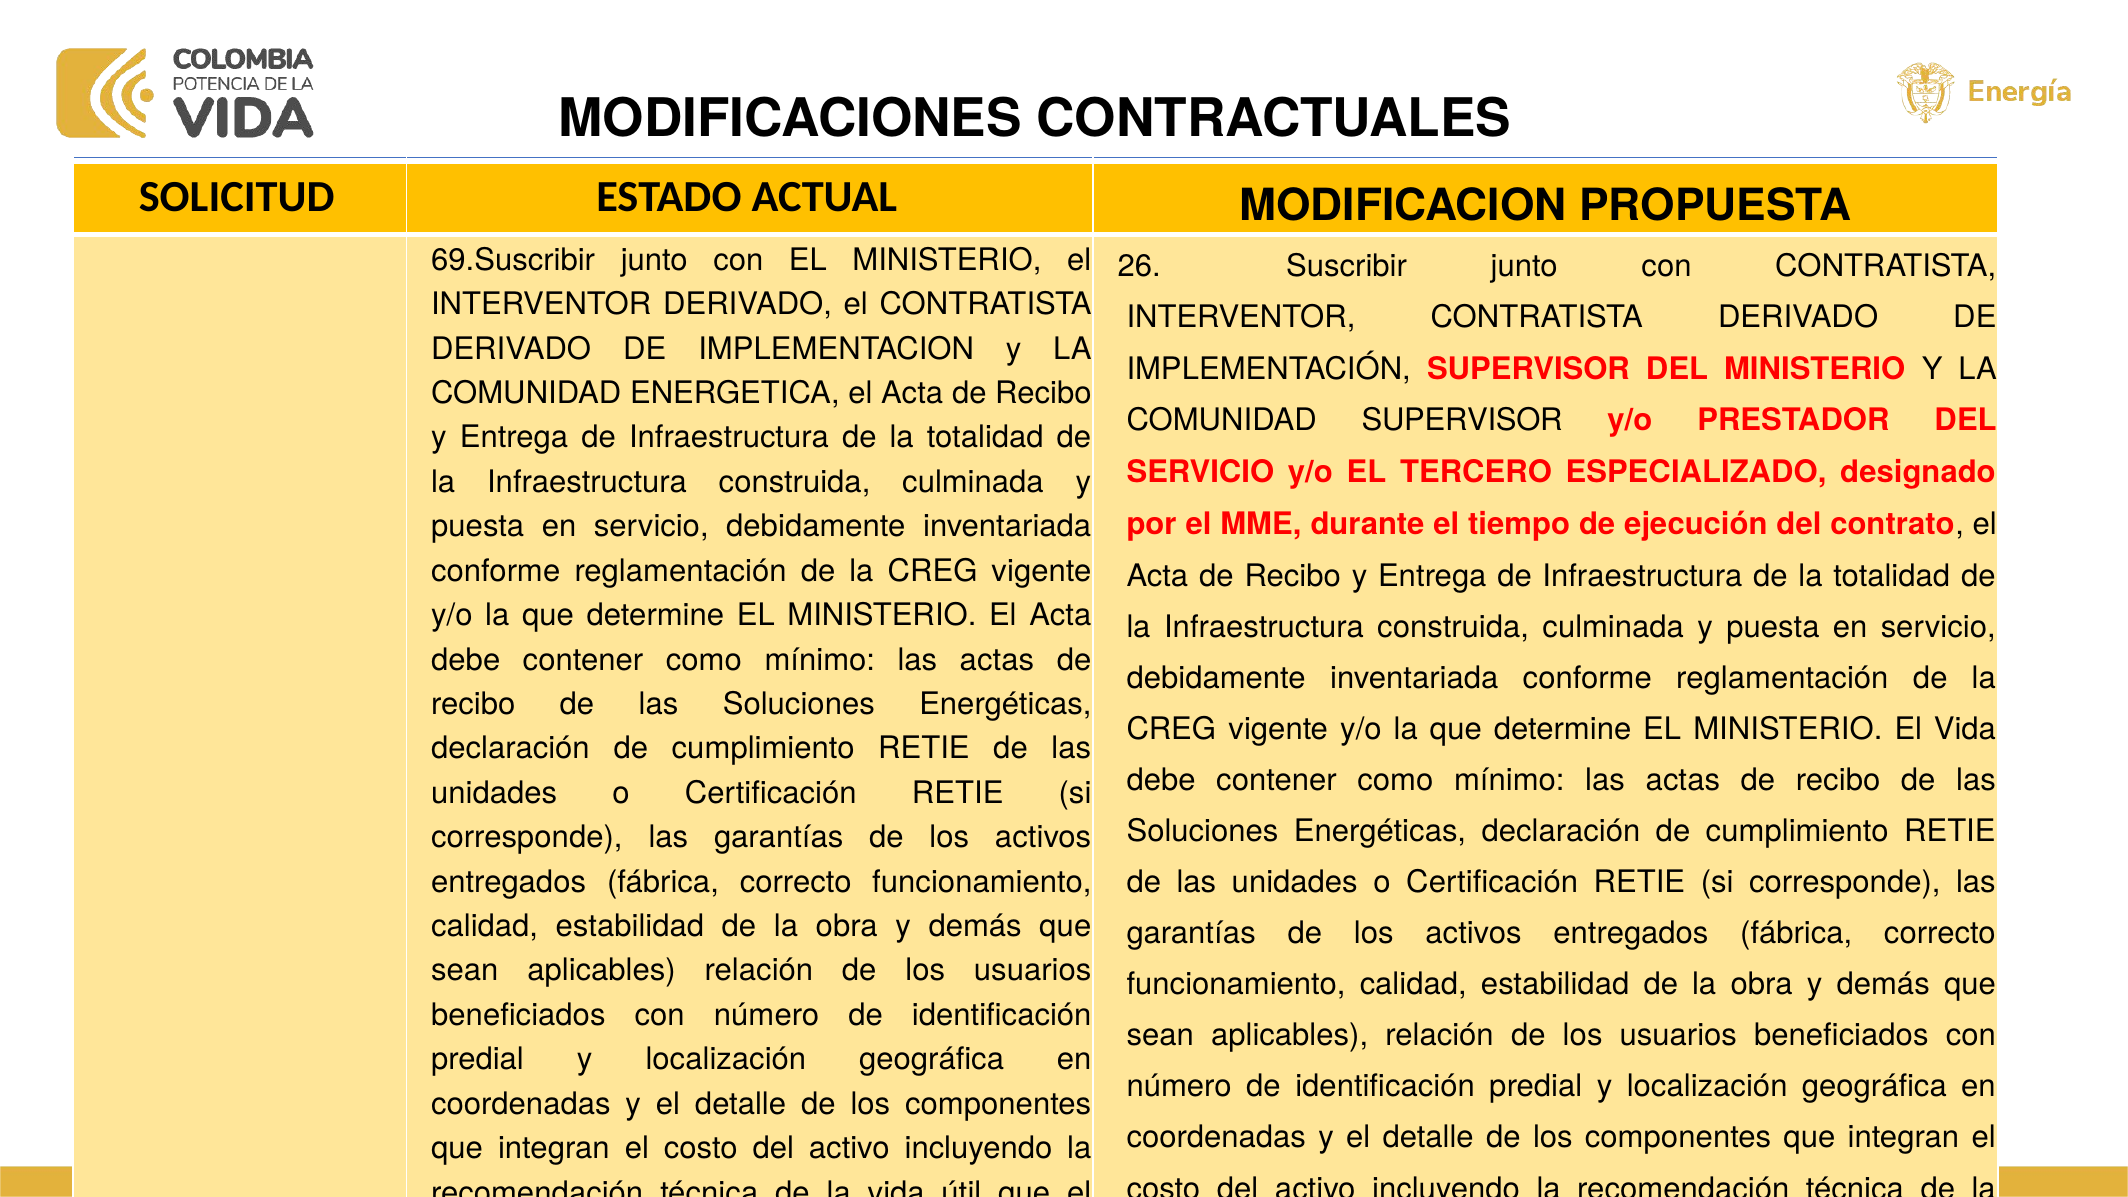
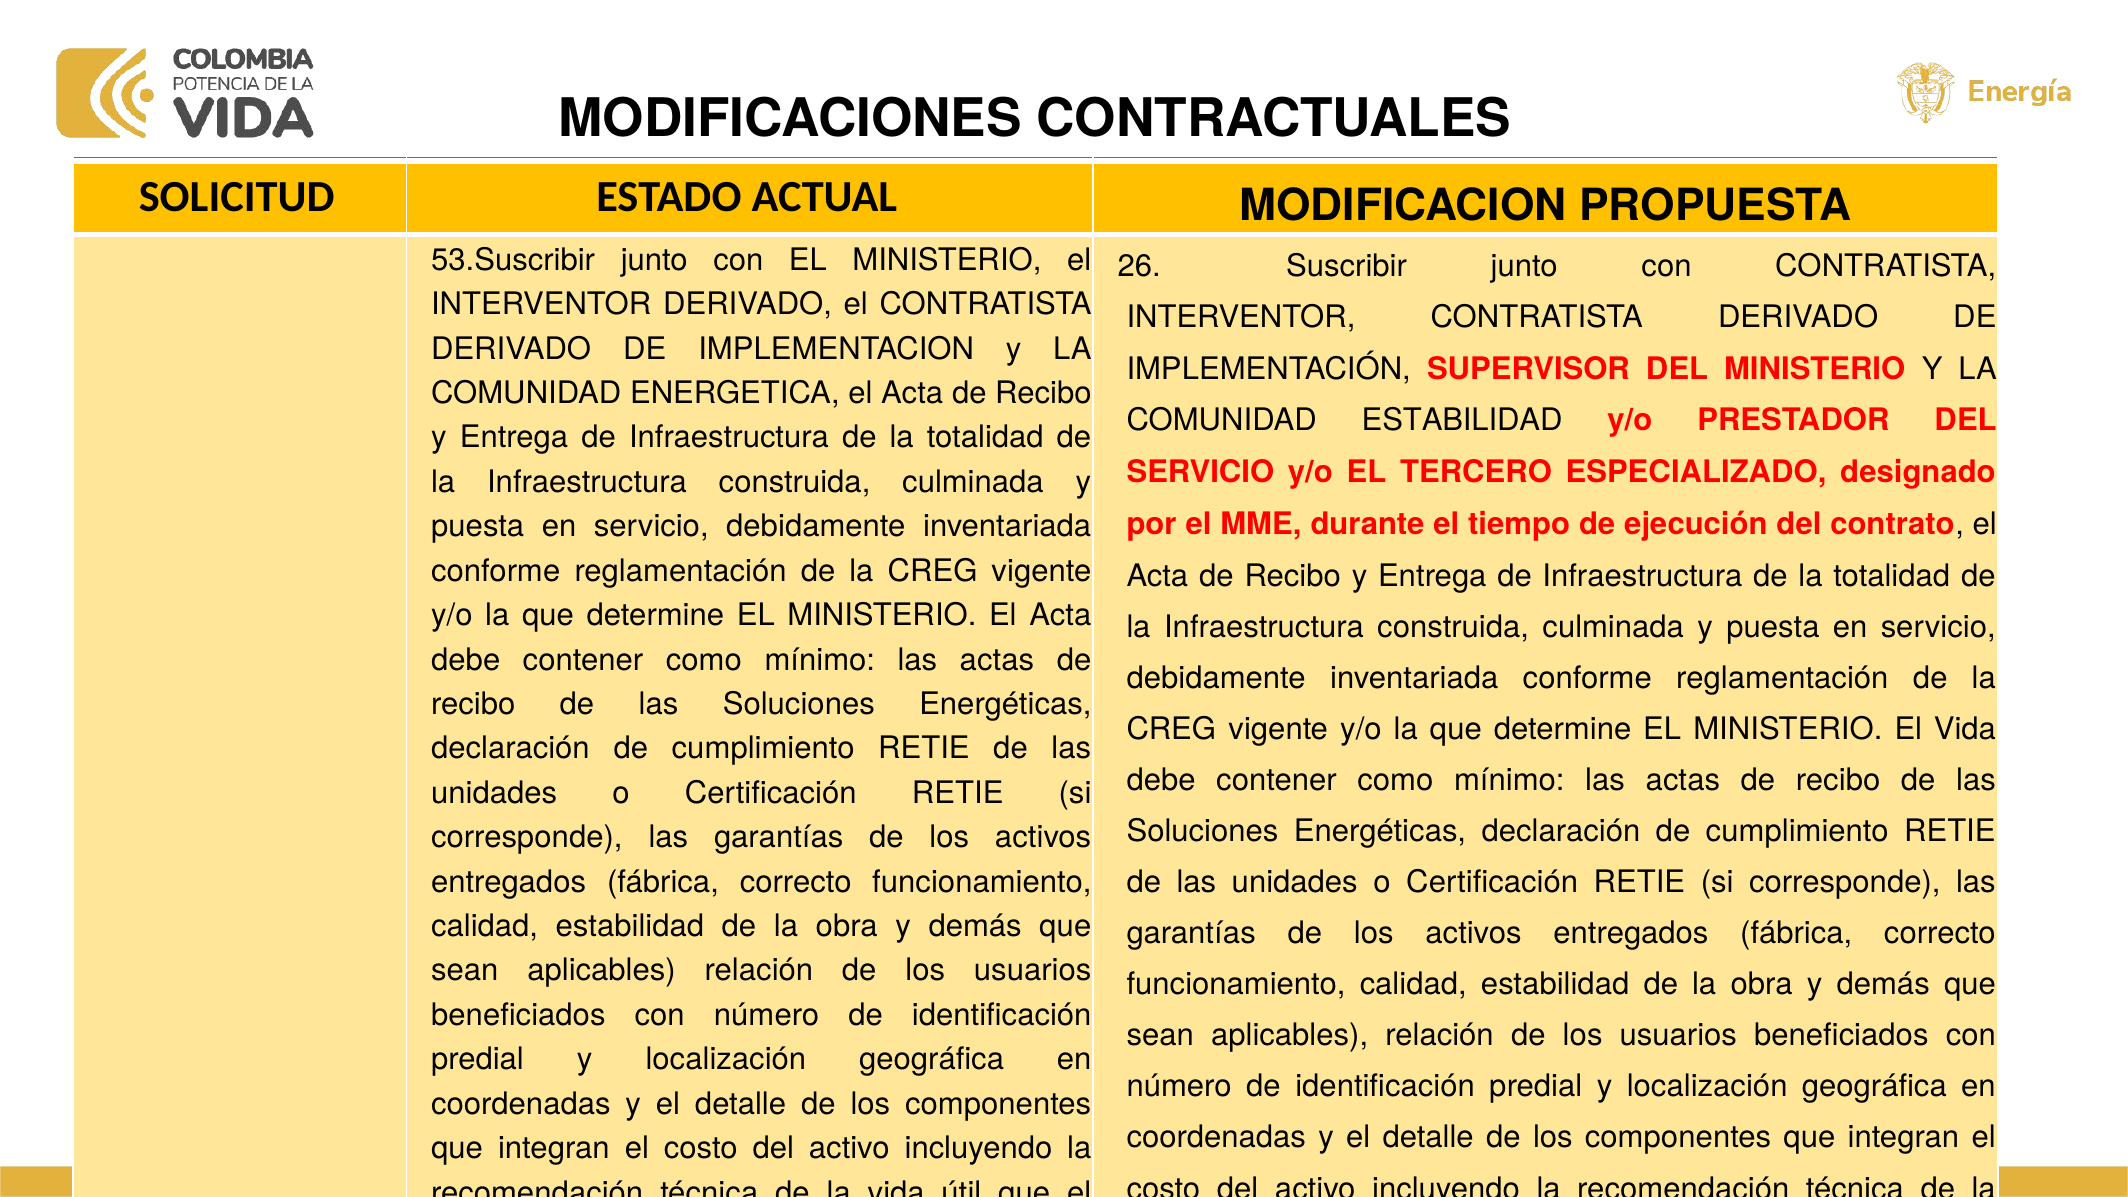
69.Suscribir: 69.Suscribir -> 53.Suscribir (513, 260)
COMUNIDAD SUPERVISOR: SUPERVISOR -> ESTABILIDAD (1462, 421)
